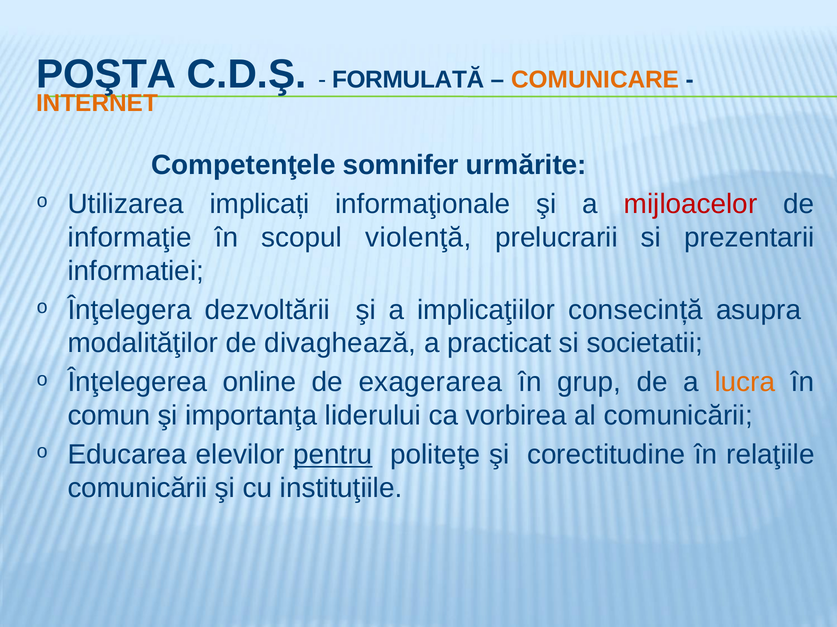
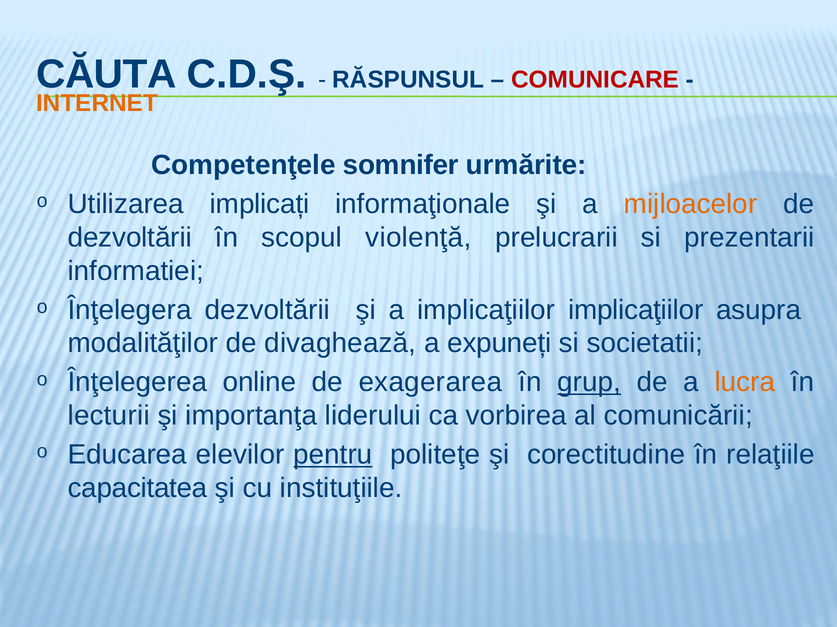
POŞTA: POŞTA -> CĂUTA (106, 75)
FORMULATĂ: FORMULATĂ -> RĂSPUNSUL (408, 80)
COMUNICARE colour: orange -> red (595, 80)
mijloacelor colour: red -> orange (691, 204)
informaţie: informaţie -> dezvoltării (130, 238)
implicaţiilor consecință: consecință -> implicaţiilor (636, 310)
practicat: practicat -> expuneți (499, 344)
grup underline: none -> present (589, 383)
comun: comun -> lecturii (109, 416)
comunicării: comunicării -> capacitatea (138, 489)
